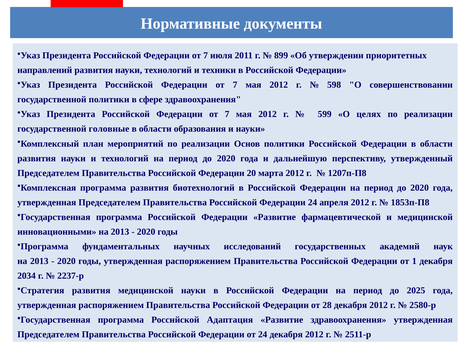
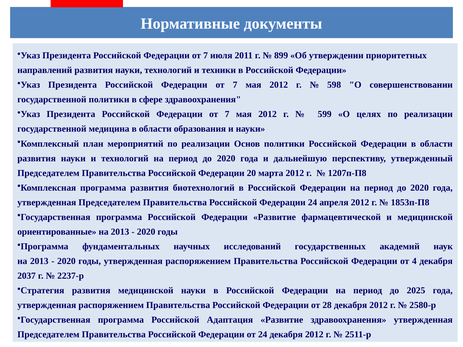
головные: головные -> медицина (109, 129)
инновационными: инновационными -> ориентированные (57, 232)
1: 1 -> 4 (414, 261)
2034: 2034 -> 2037 (27, 276)
